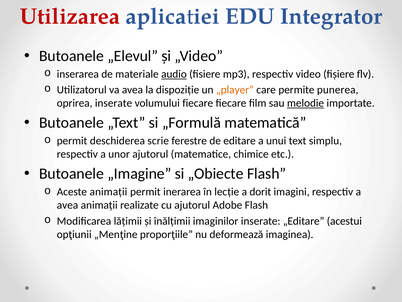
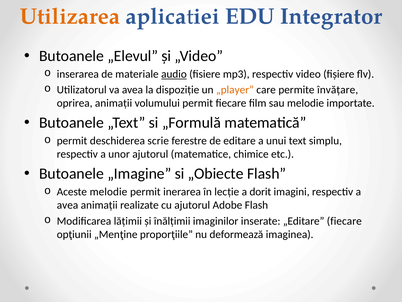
Utilizarea colour: red -> orange (70, 16)
punerea: punerea -> învățare (338, 90)
oprirea inserate: inserate -> animații (114, 103)
volumului fiecare: fiecare -> permit (198, 103)
melodie underline: present -> none (306, 103)
Aceste animații: animații -> melodie (108, 192)
„Editare acestui: acestui -> fiecare (344, 221)
